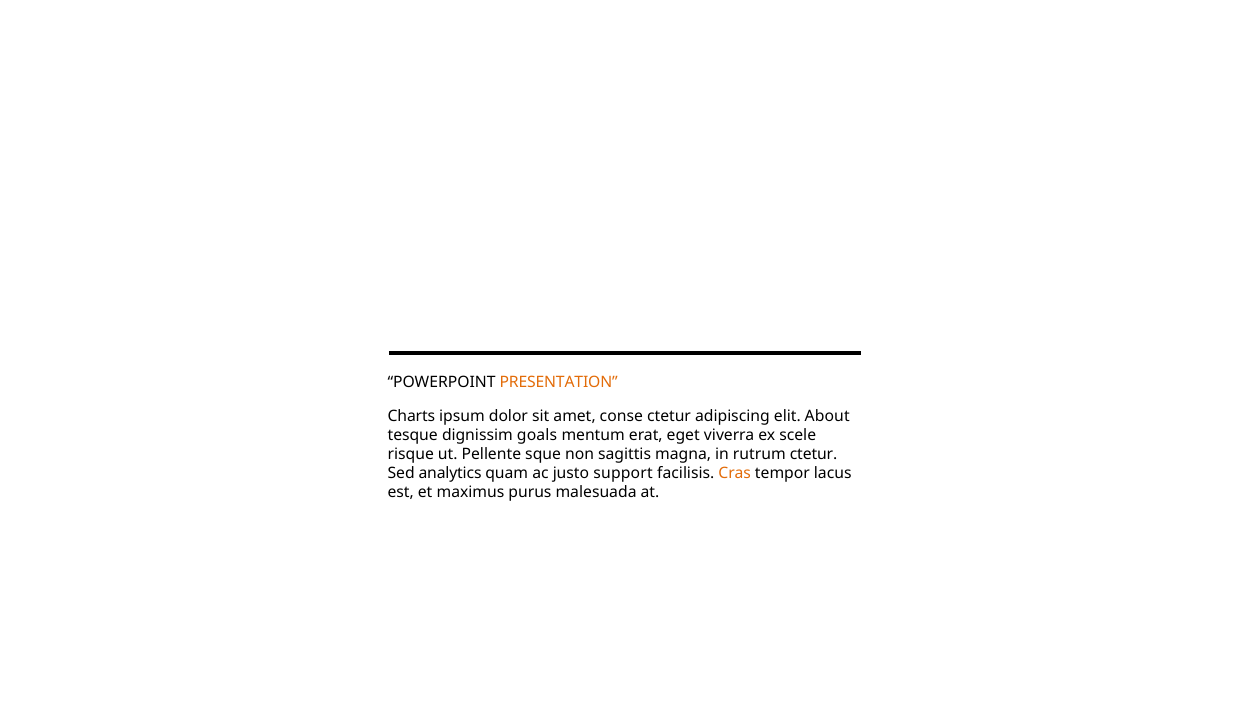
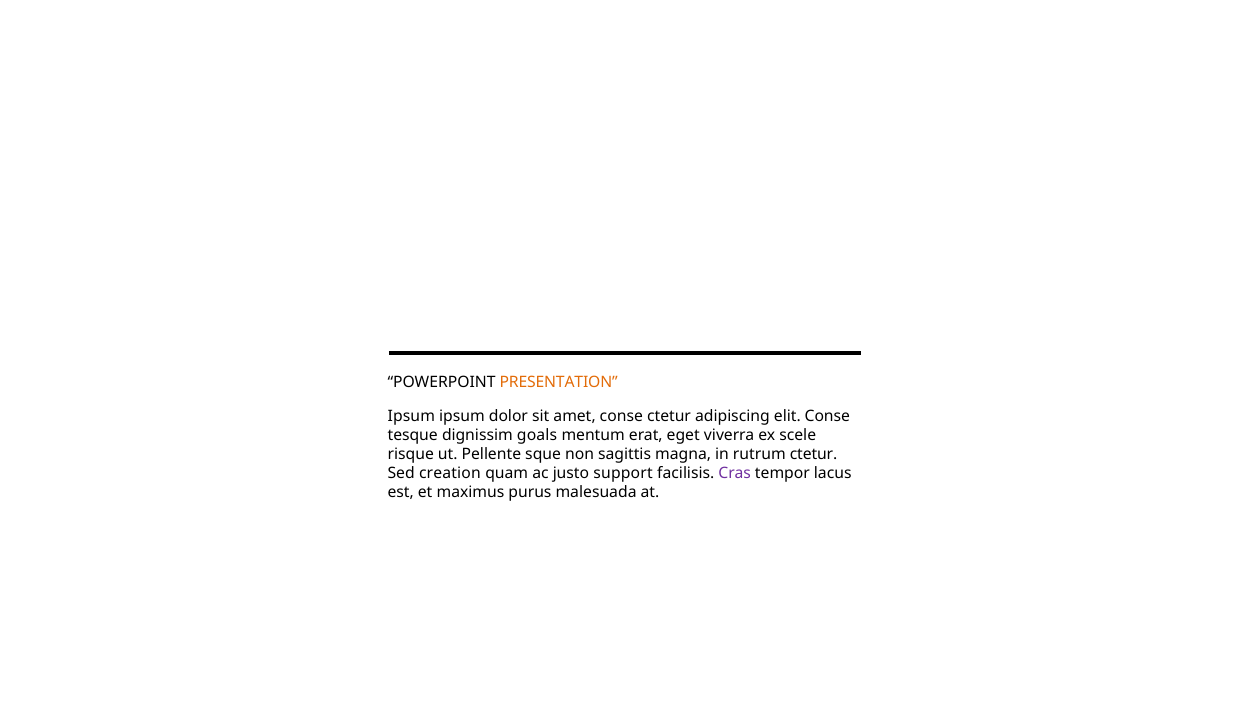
Charts: Charts -> Ipsum (411, 417)
elit About: About -> Conse (827, 417)
analytics: analytics -> creation (450, 473)
Cras colour: orange -> purple (735, 473)
